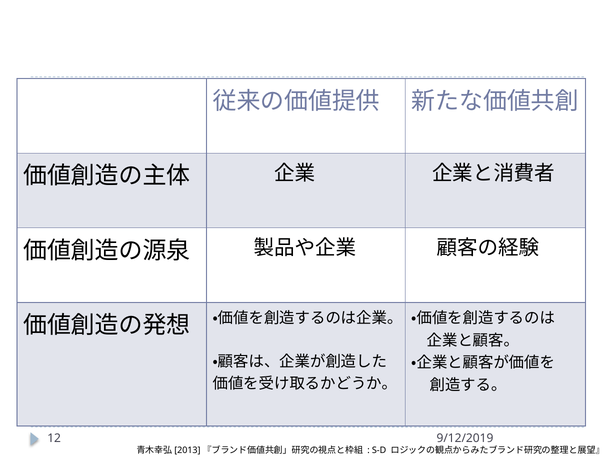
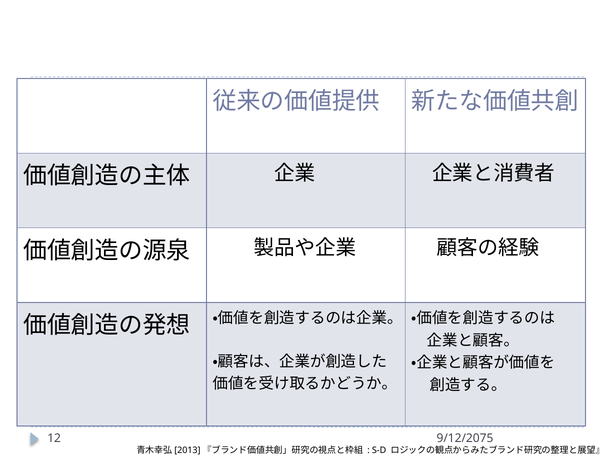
9/12/2019: 9/12/2019 -> 9/12/2075 (465, 439)
